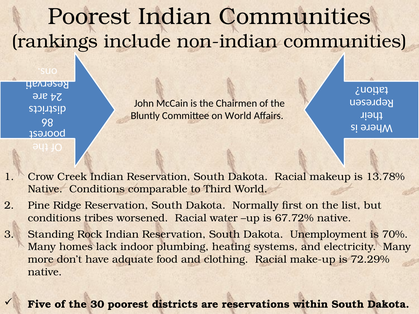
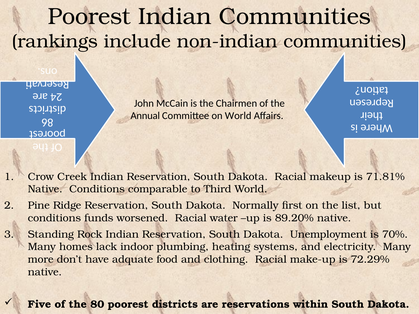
Bluntly: Bluntly -> Annual (145, 116)
13.78%: 13.78% -> 71.81% (385, 177)
tribes: tribes -> funds (99, 218)
67.72%: 67.72% -> 89.20% (294, 218)
30: 30 -> 80 (97, 305)
